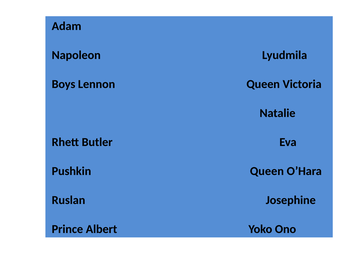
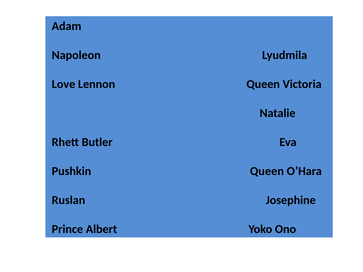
Boys: Boys -> Love (63, 84)
